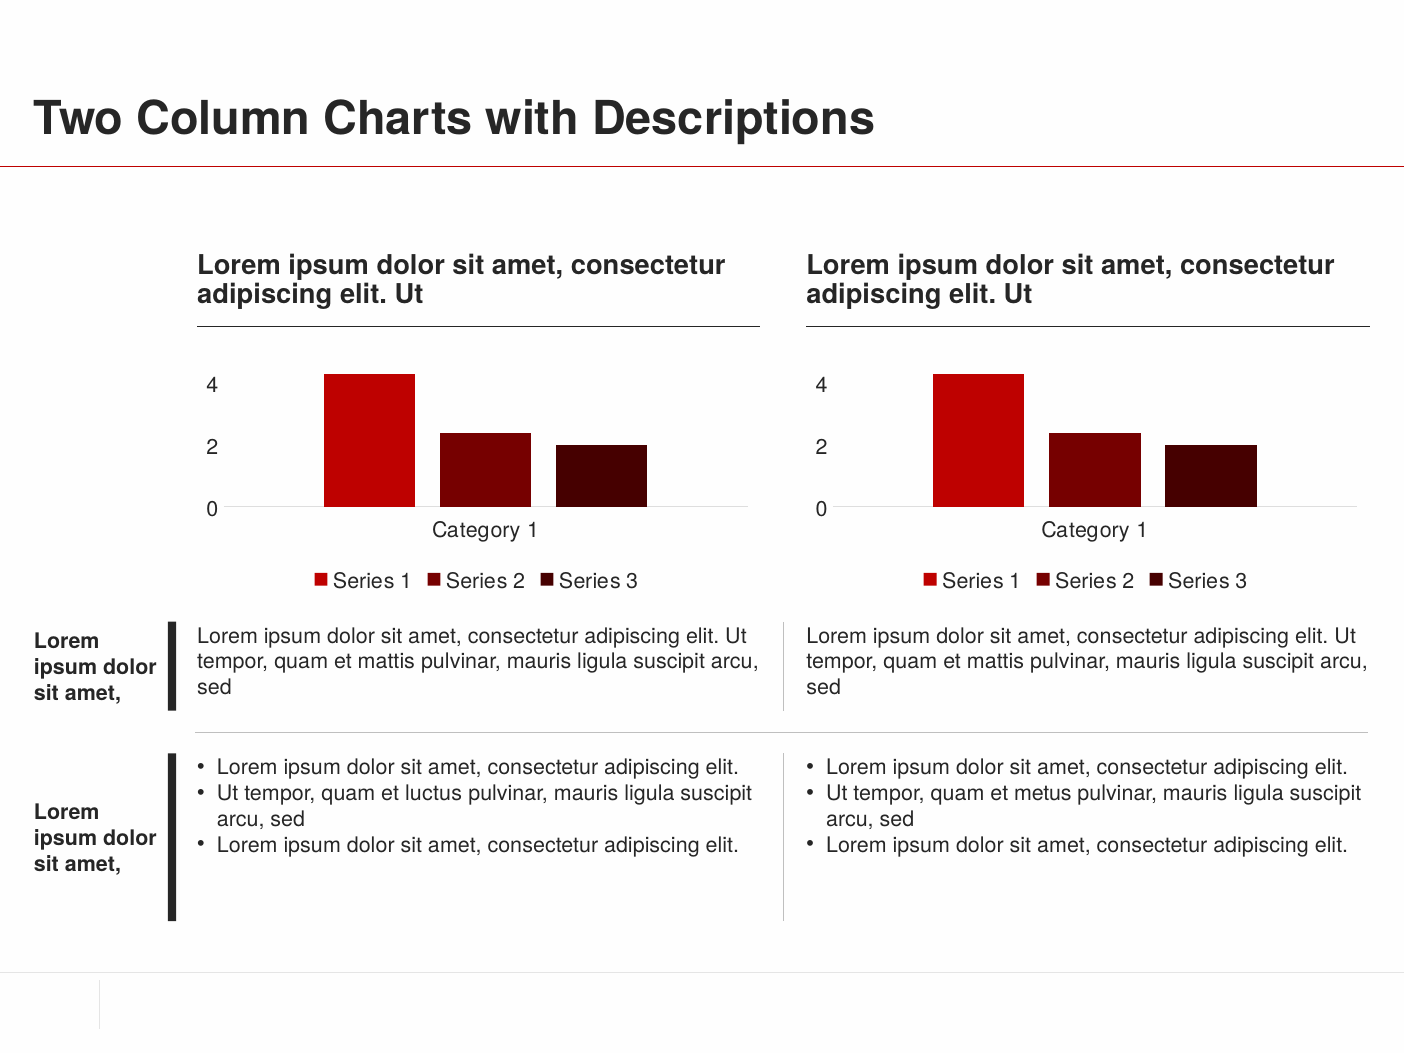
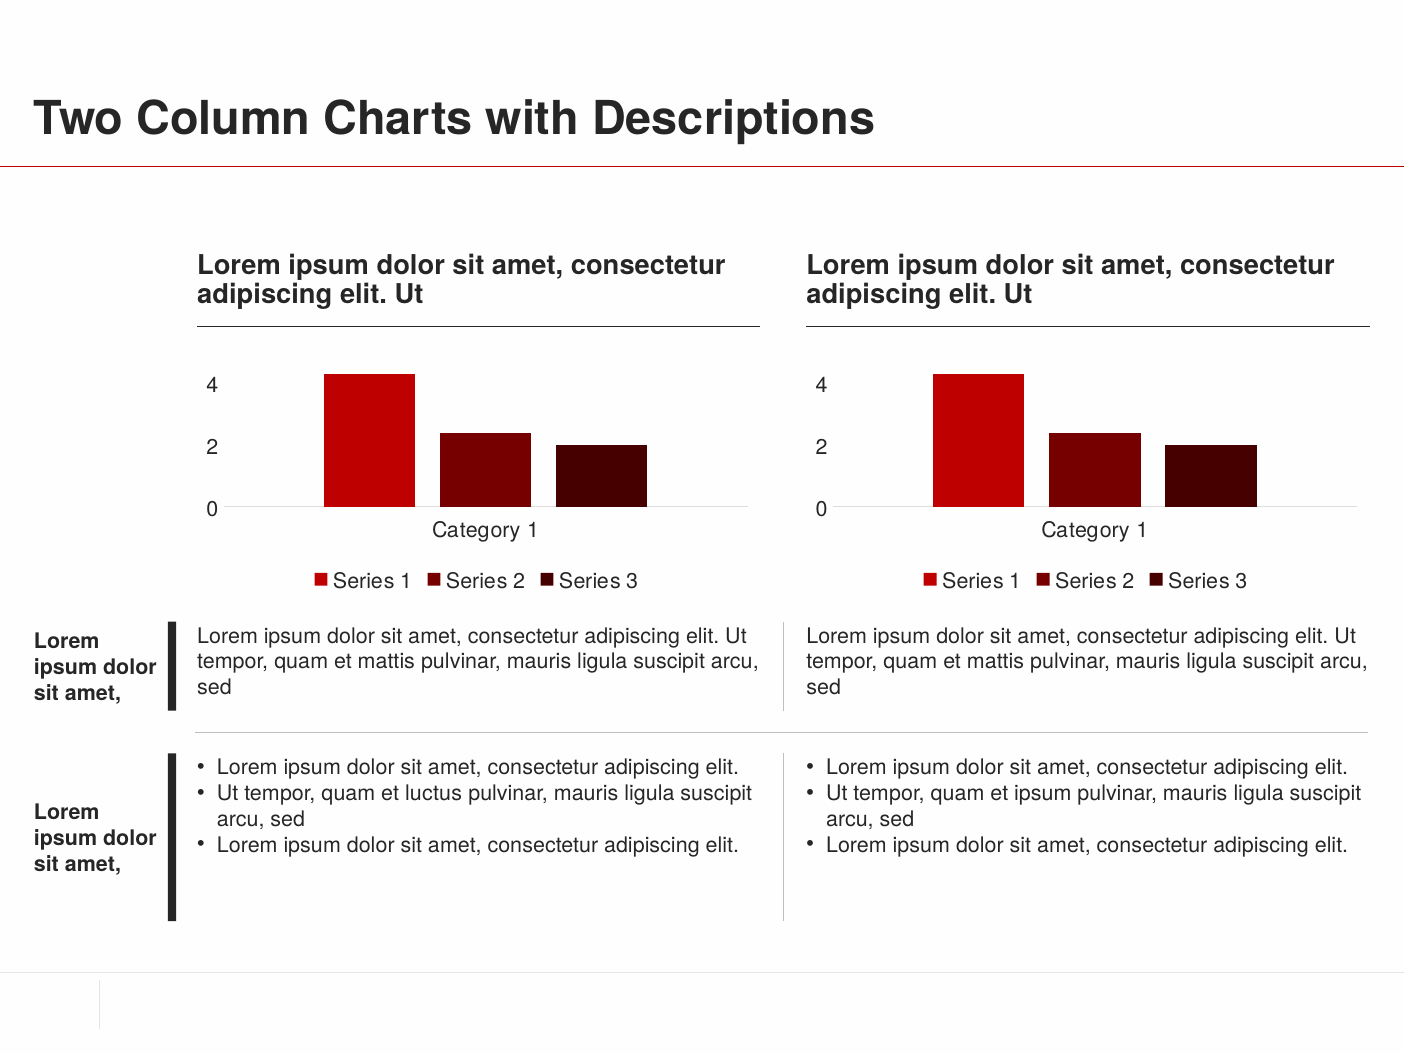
et metus: metus -> ipsum (1043, 793)
